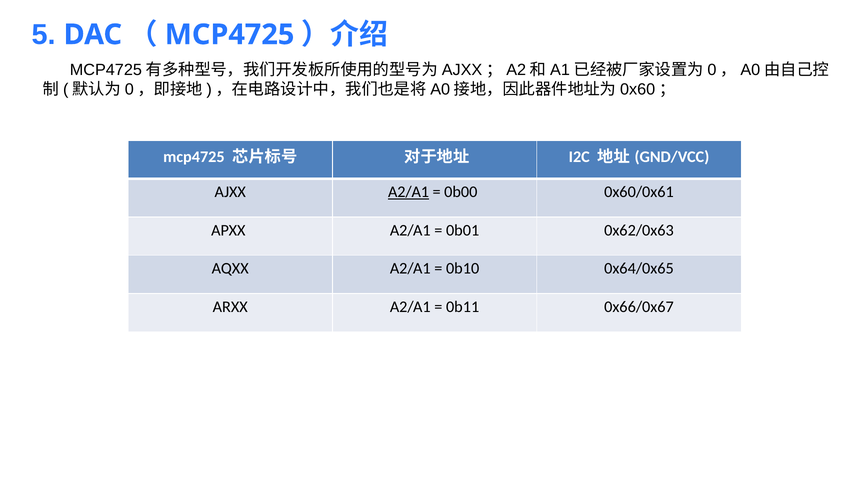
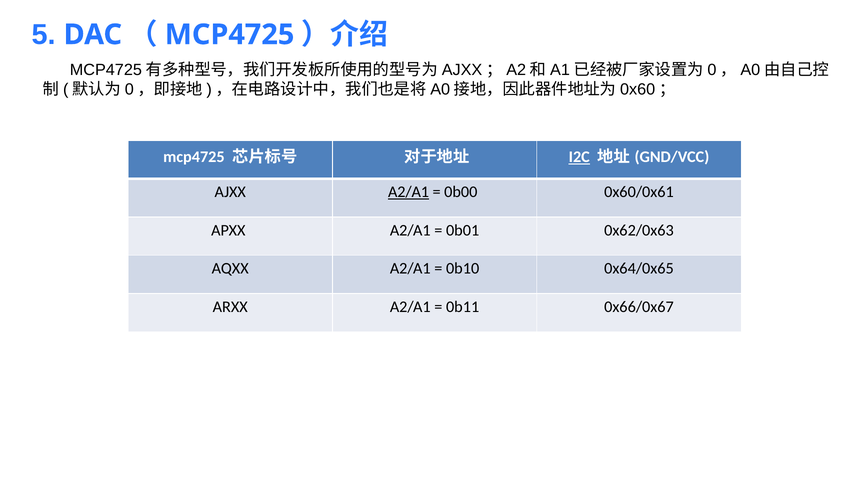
I2C underline: none -> present (579, 157)
